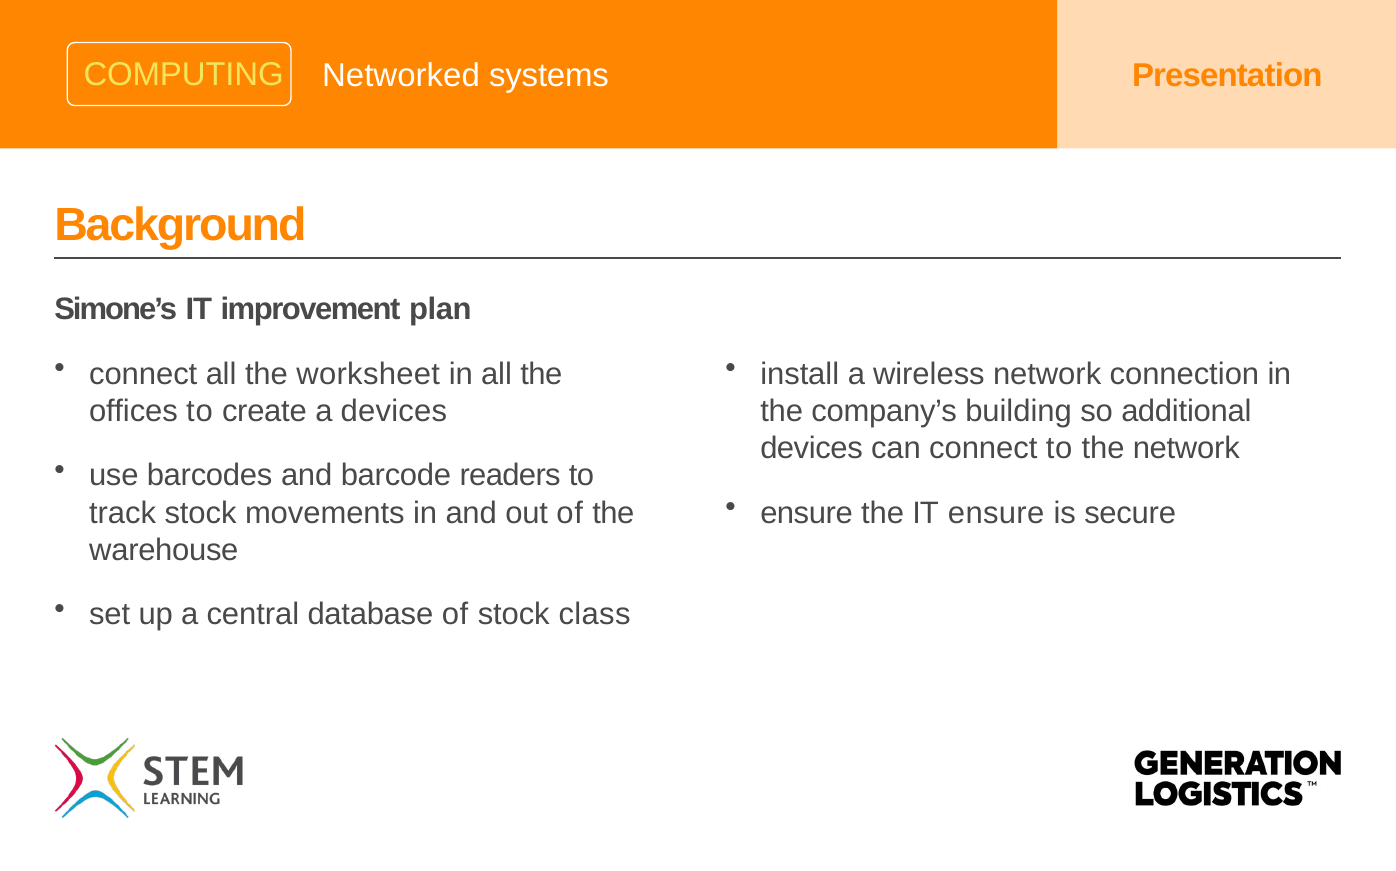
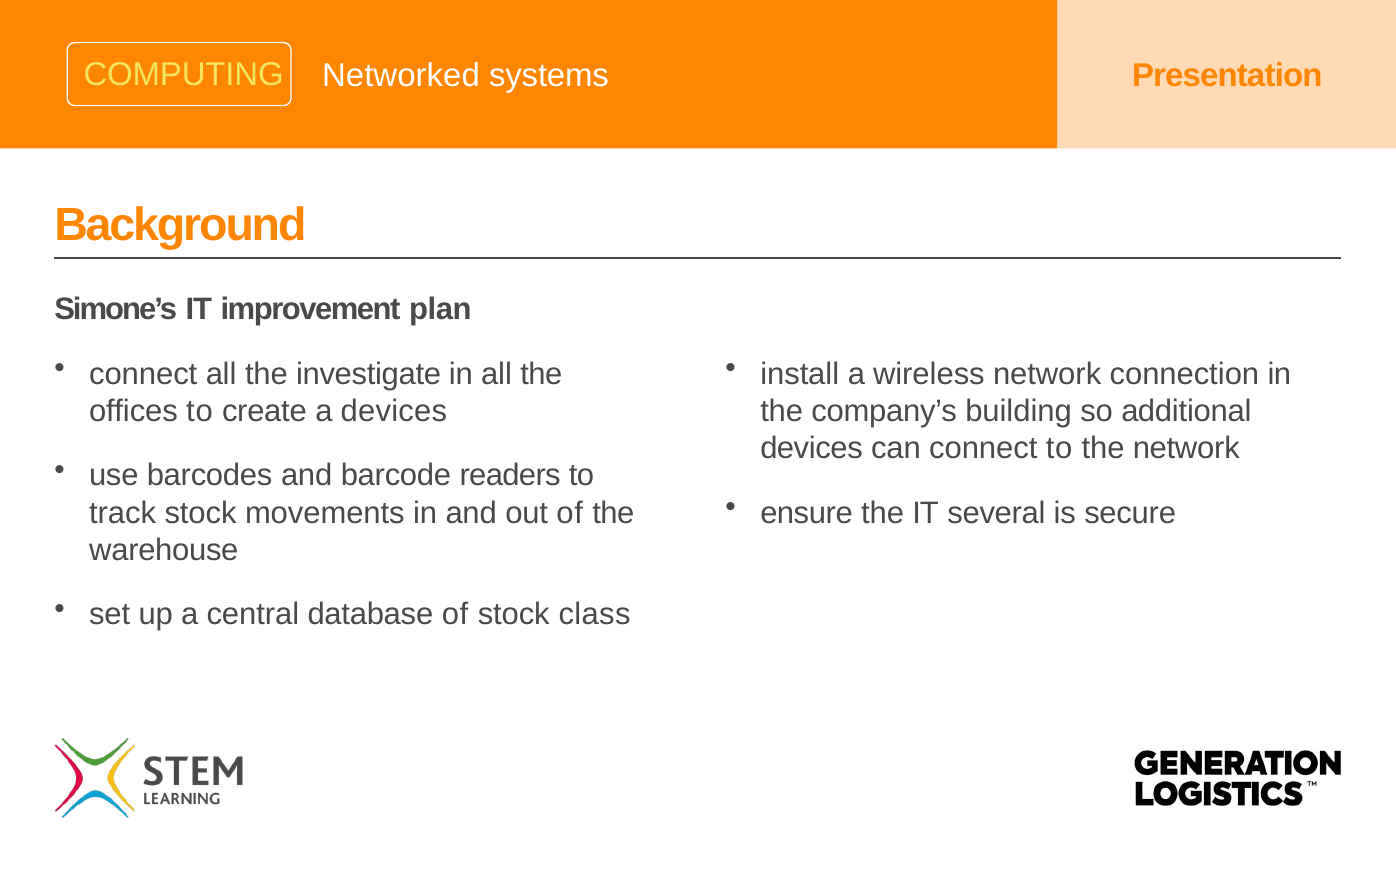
worksheet: worksheet -> investigate (369, 374)
IT ensure: ensure -> several (996, 513)
